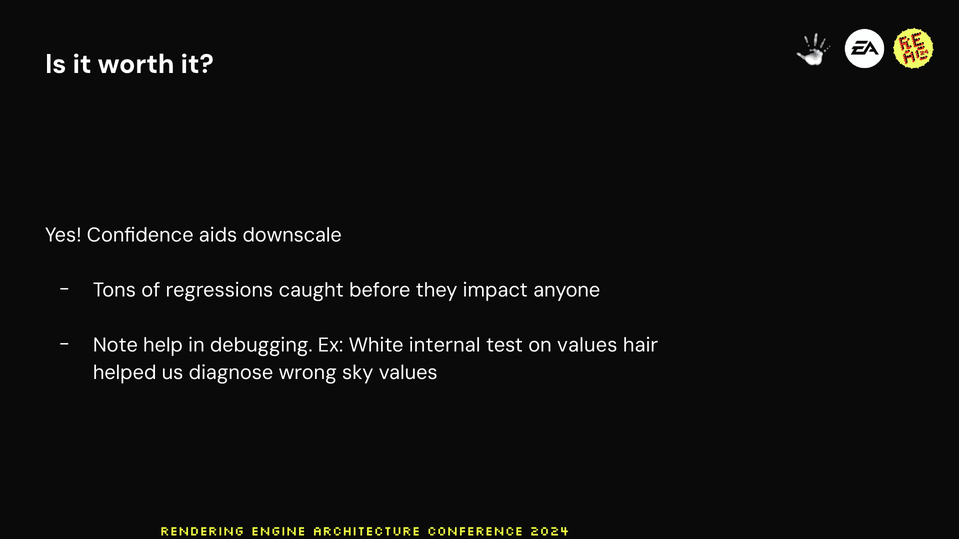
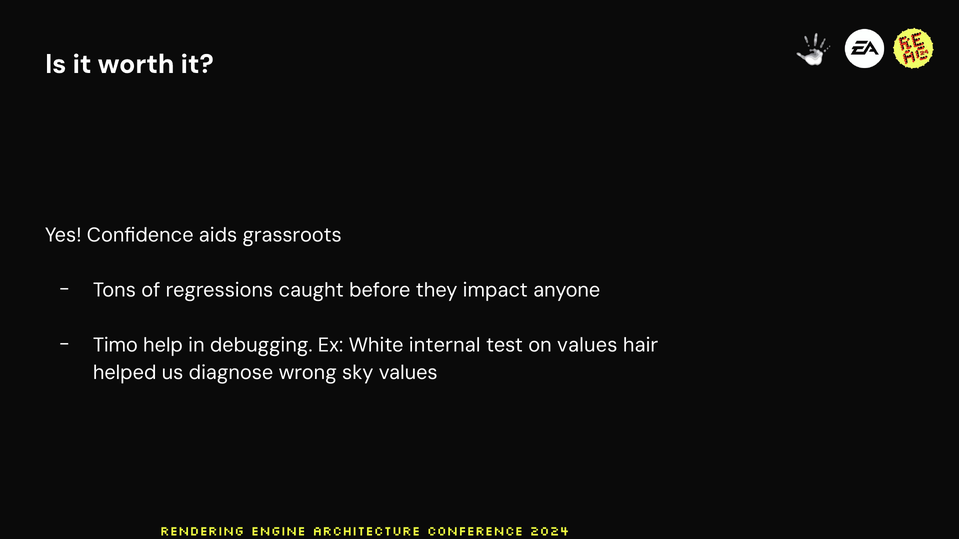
downscale: downscale -> grassroots (292, 235)
Note: Note -> Timo (115, 345)
